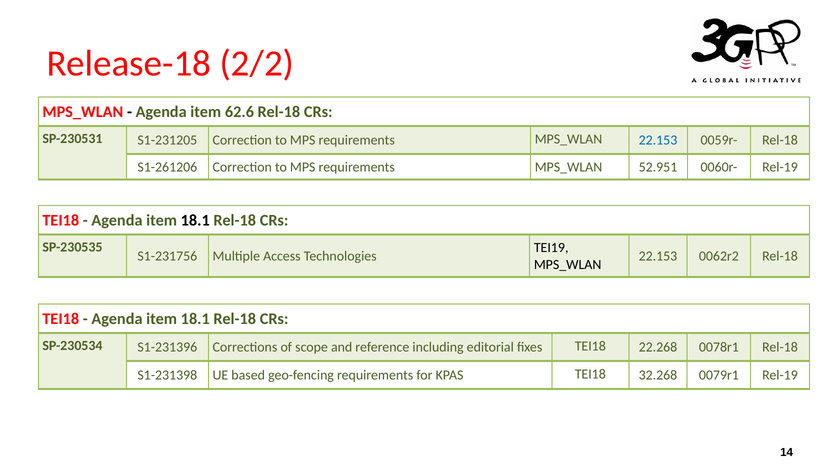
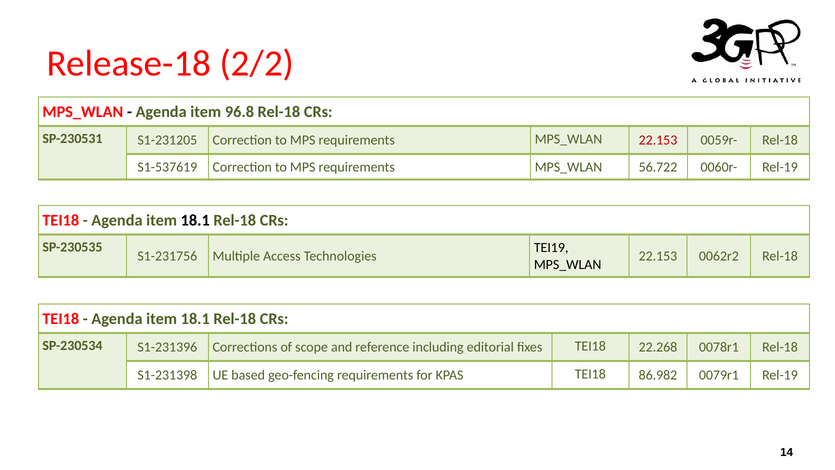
62.6: 62.6 -> 96.8 (239, 112)
22.153 colour: blue -> red (658, 140)
S1-261206: S1-261206 -> S1-537619 (167, 167)
52.951: 52.951 -> 56.722 (658, 167)
32.268: 32.268 -> 86.982 (658, 375)
